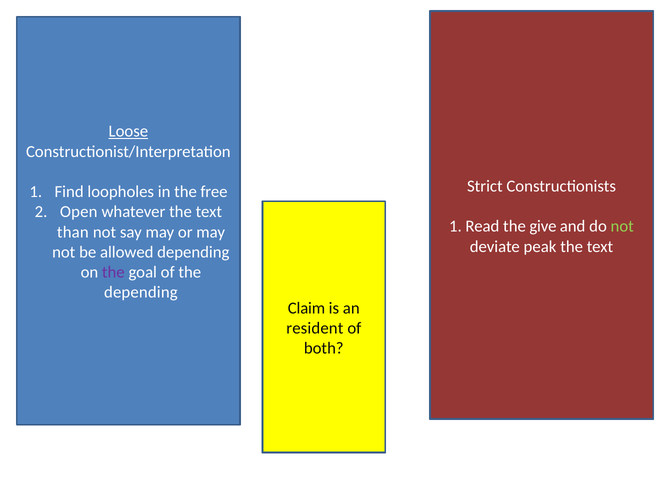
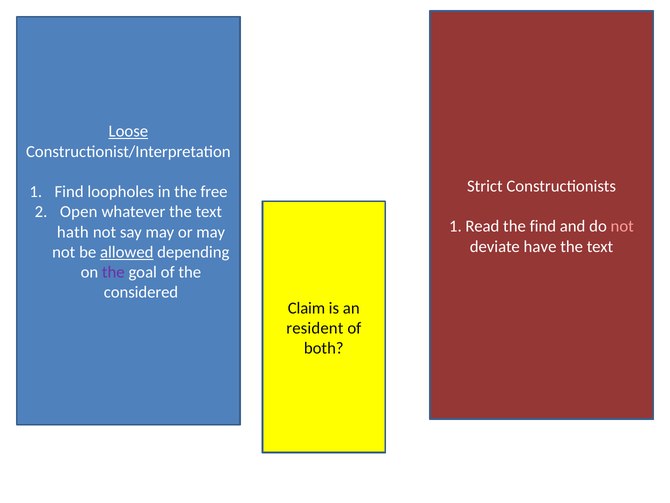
the give: give -> find (543, 226)
not colour: light green -> pink (622, 226)
than: than -> hath (73, 232)
peak: peak -> have (540, 246)
allowed underline: none -> present (127, 252)
depending: depending -> considered (141, 292)
